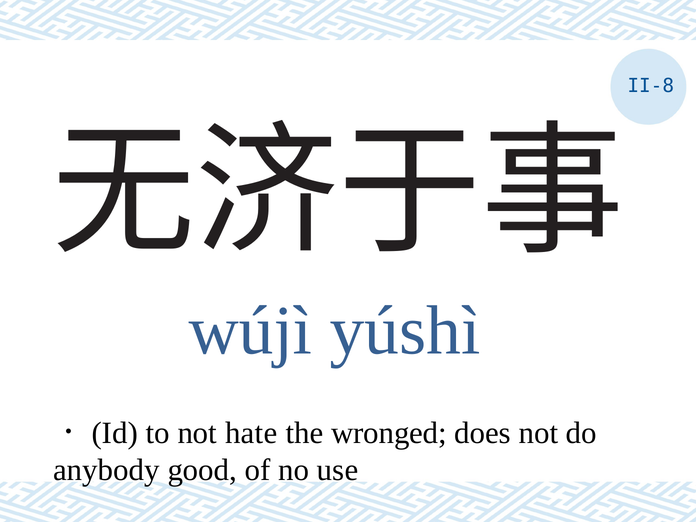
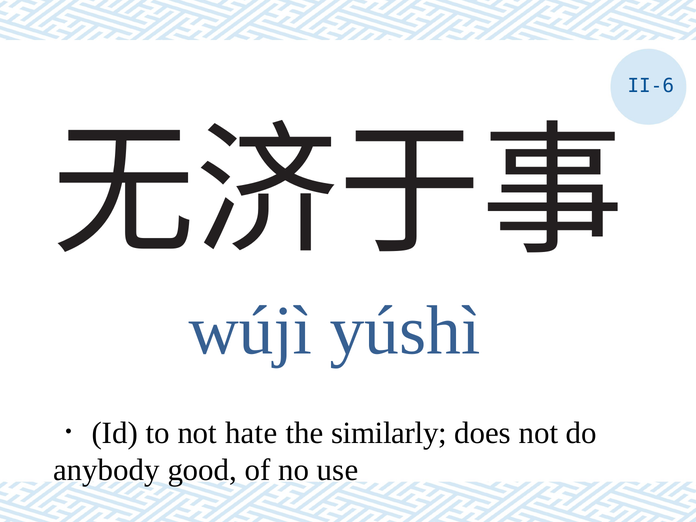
II-8: II-8 -> II-6 (651, 86)
wronged: wronged -> similarly (389, 433)
